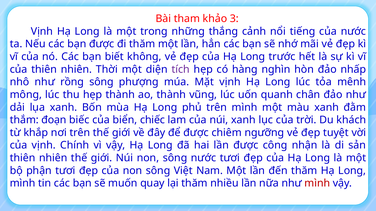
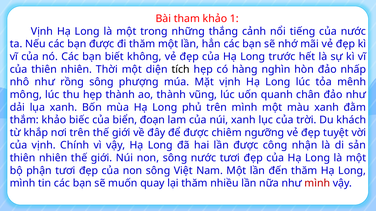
3: 3 -> 1 (234, 19)
tích colour: purple -> black (181, 69)
thắm đoạn: đoạn -> khảo (54, 120)
chiếc: chiếc -> đoạn (153, 120)
